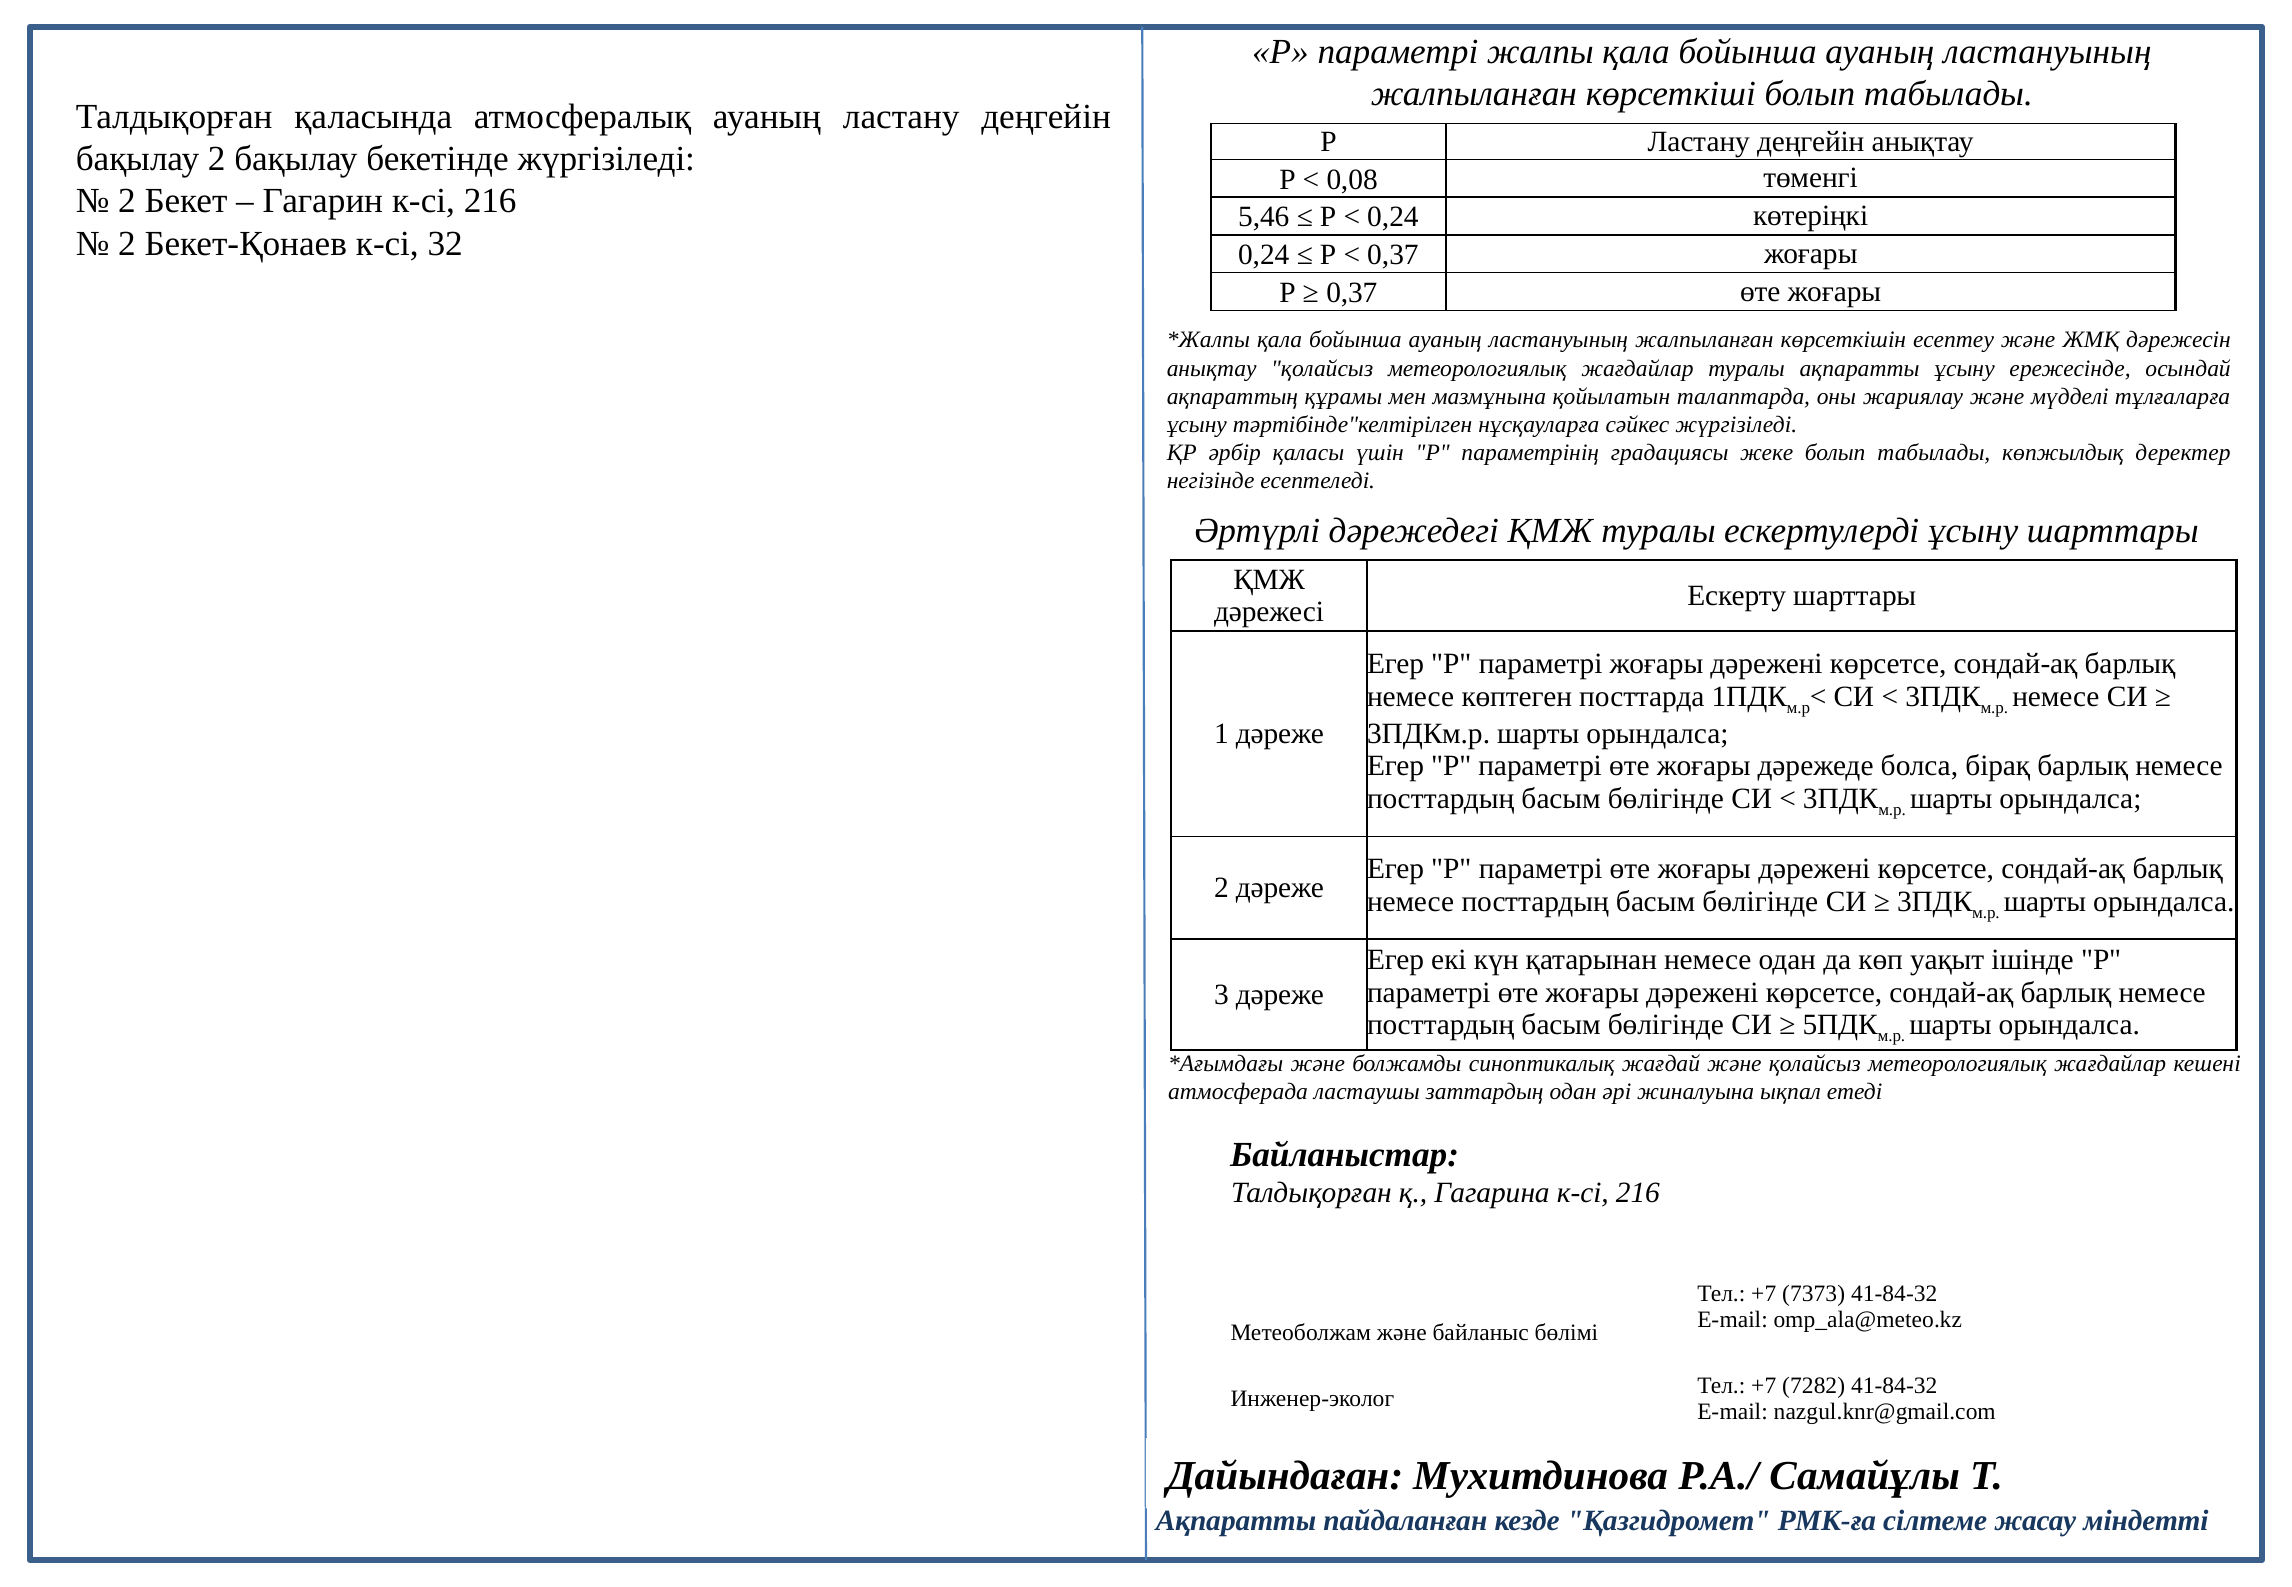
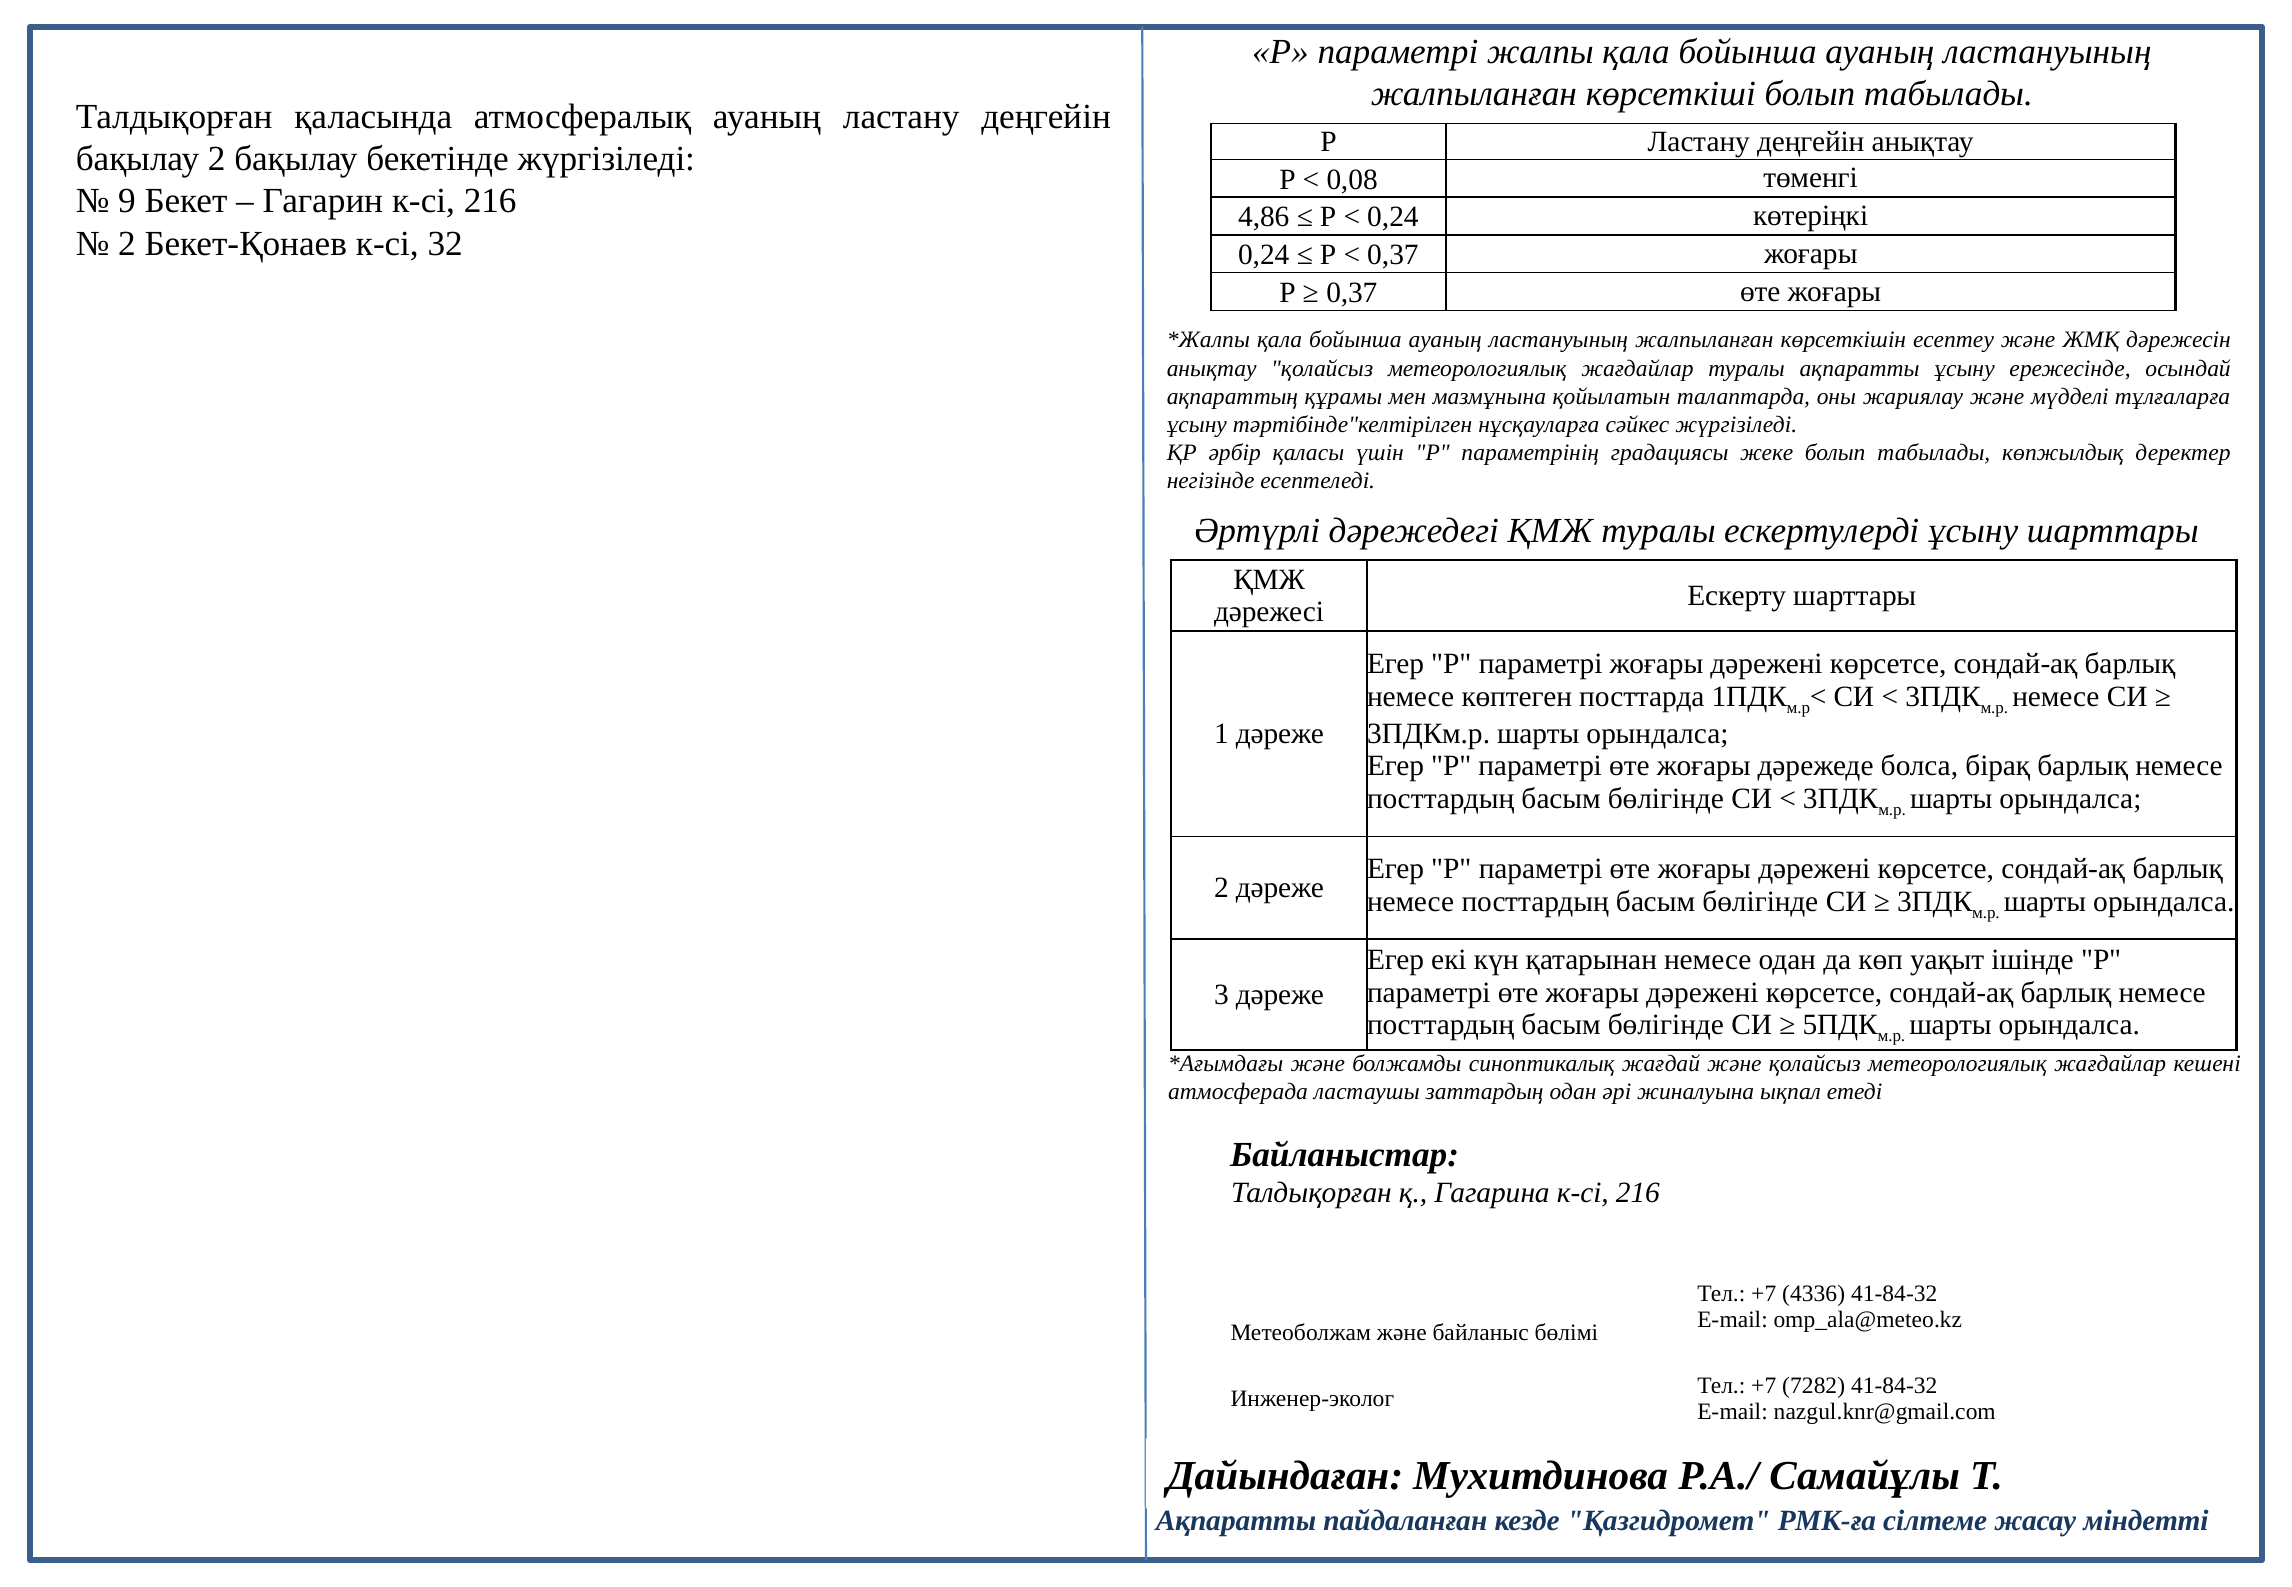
2: 2 -> 9 (127, 201)
5,46: 5,46 -> 4,86 (1264, 217)
7373: 7373 -> 4336 (1814, 1294)
